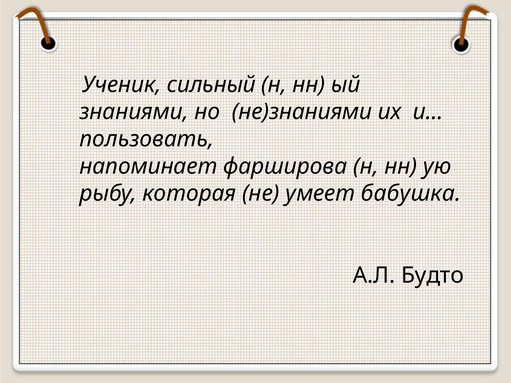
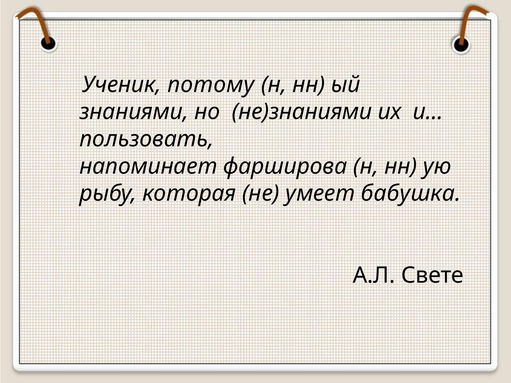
сильный: сильный -> потому (211, 85)
Будто: Будто -> Свете (432, 275)
